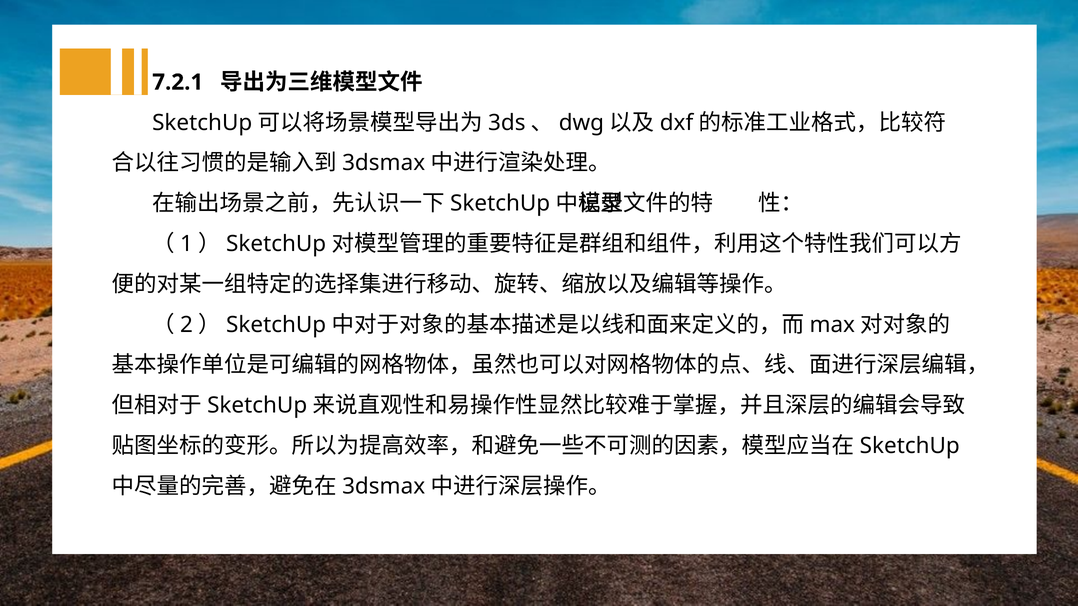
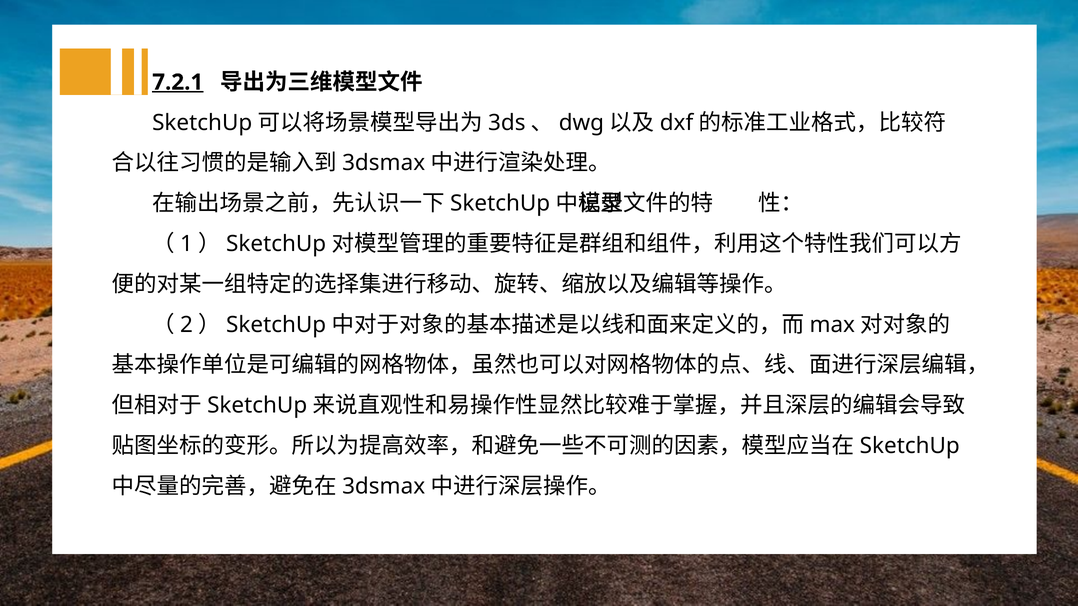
7.2.1 underline: none -> present (178, 82)
